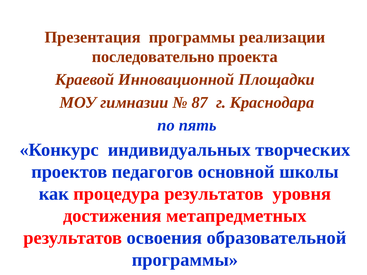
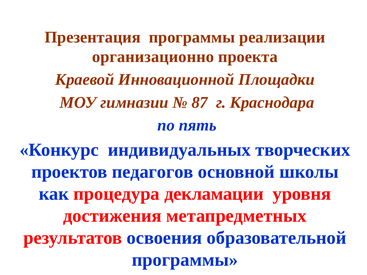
последовательно: последовательно -> организационно (153, 57)
процедура результатов: результатов -> декламации (214, 194)
